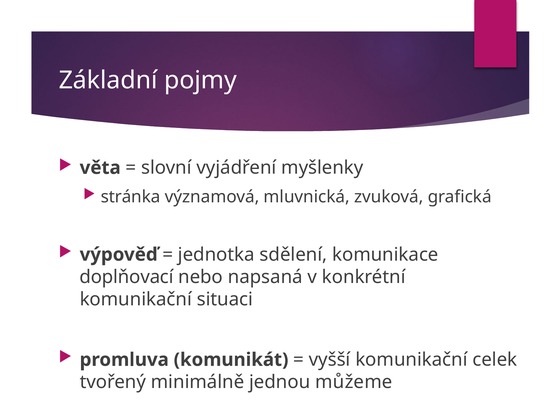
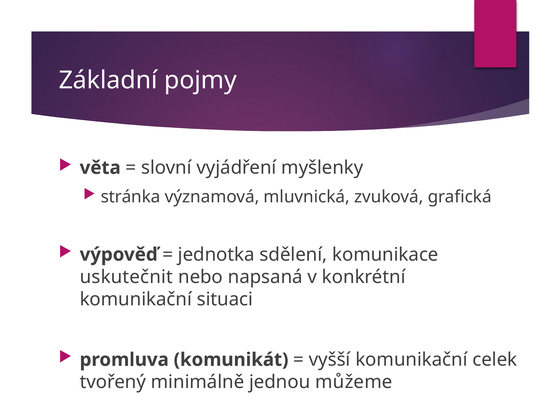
doplňovací: doplňovací -> uskutečnit (126, 277)
